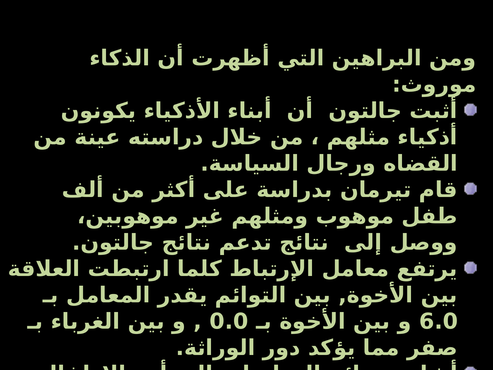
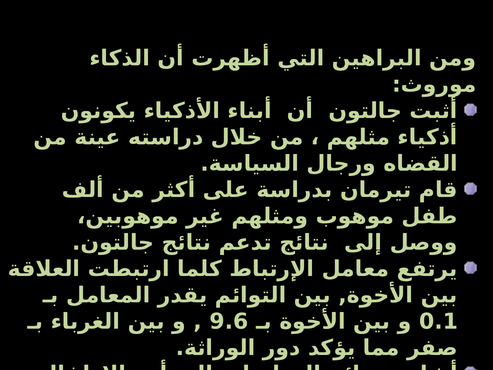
0.0: 0.0 -> 9.6 (229, 321)
6.0: 6.0 -> 0.1 (439, 321)
